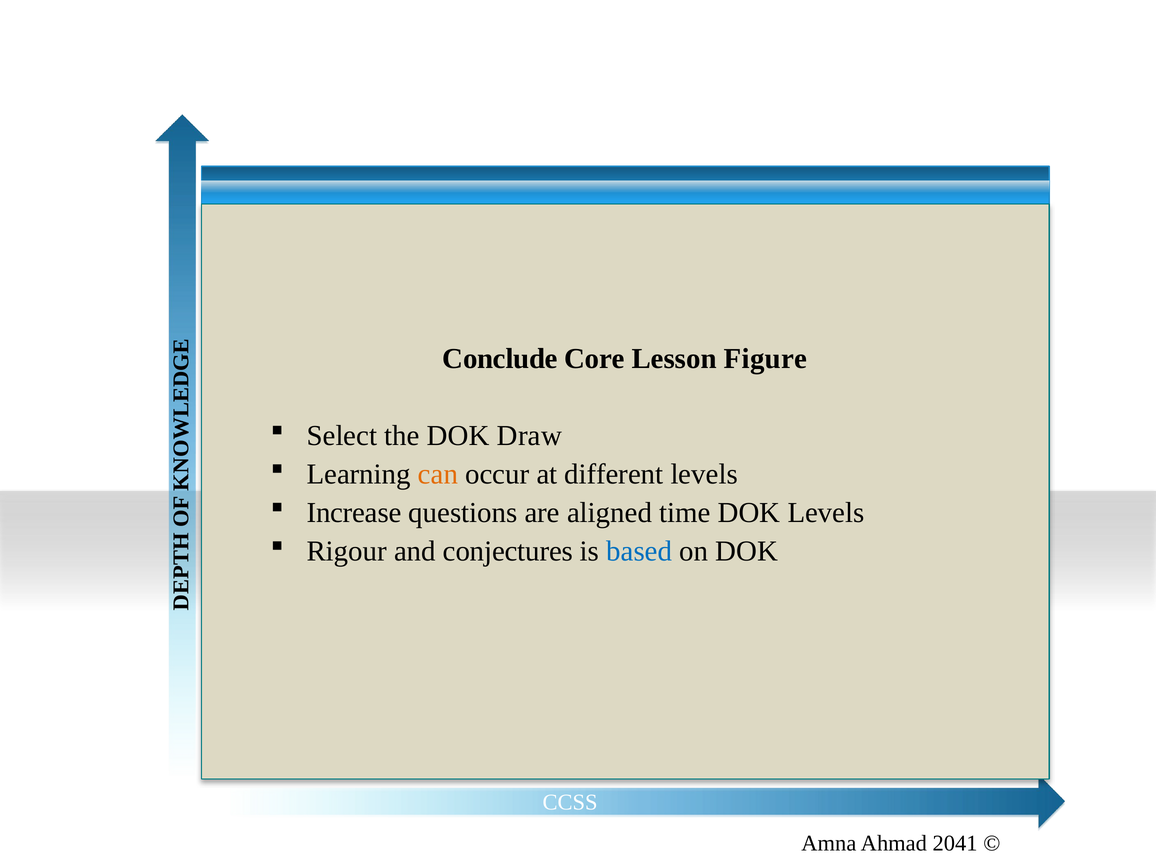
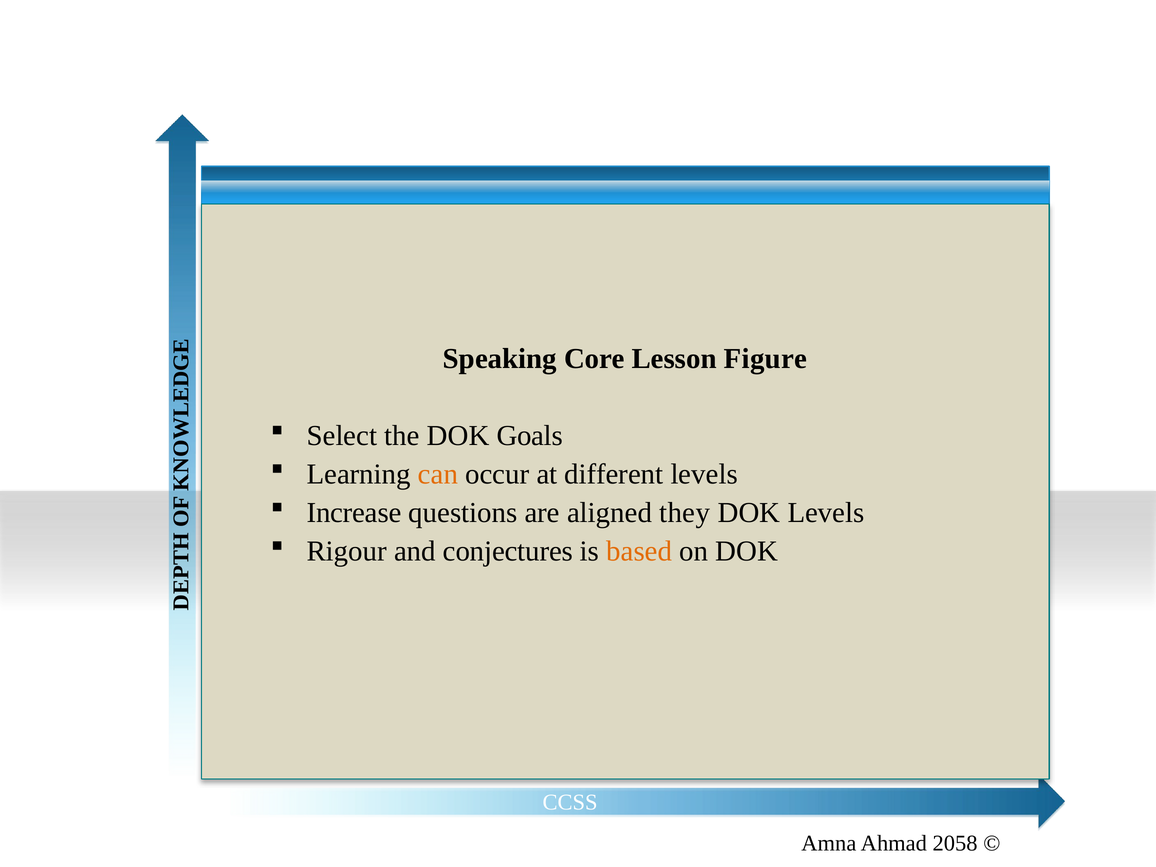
Conclude: Conclude -> Speaking (500, 359)
Draw: Draw -> Goals (530, 436)
time: time -> they (685, 513)
based colour: blue -> orange (639, 551)
2041: 2041 -> 2058 (955, 843)
